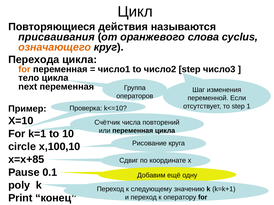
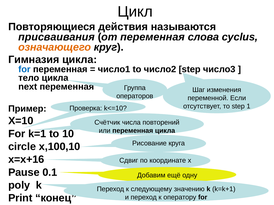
от оранжевого: оранжевого -> переменная (153, 37)
Перехода: Перехода -> Гимназия (34, 60)
for colour: orange -> blue (24, 69)
x=x+85: x=x+85 -> x=x+16 (26, 160)
